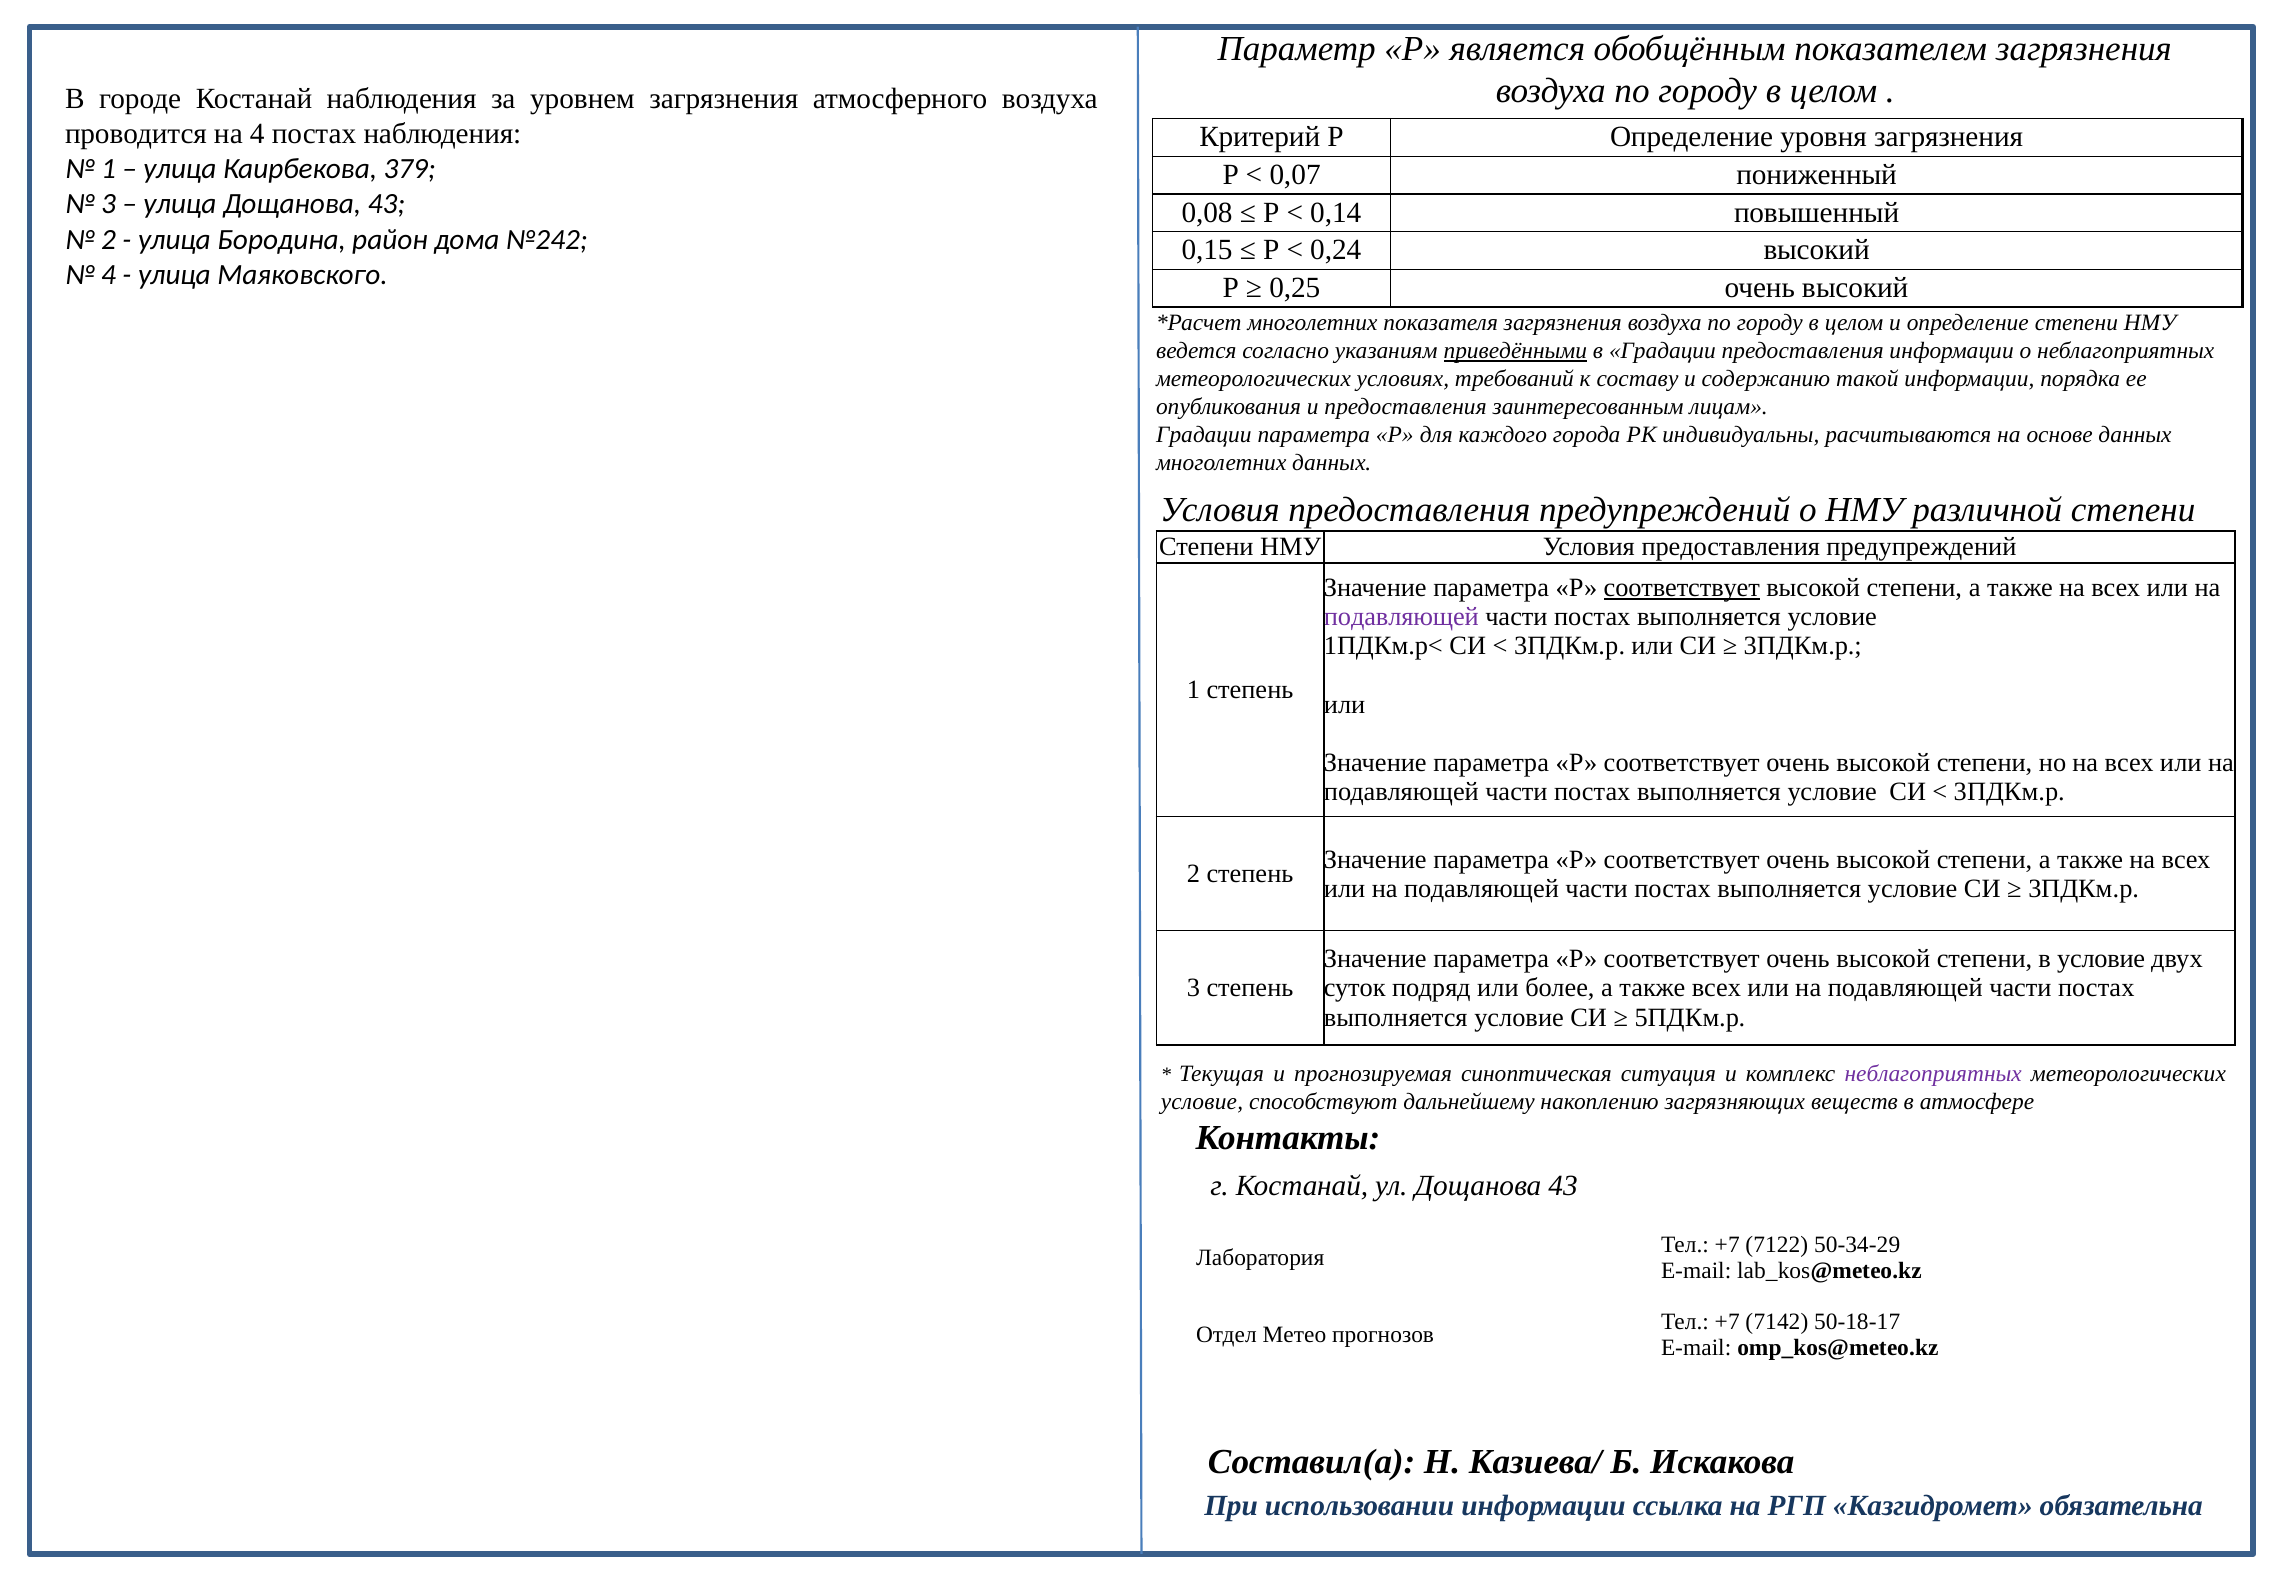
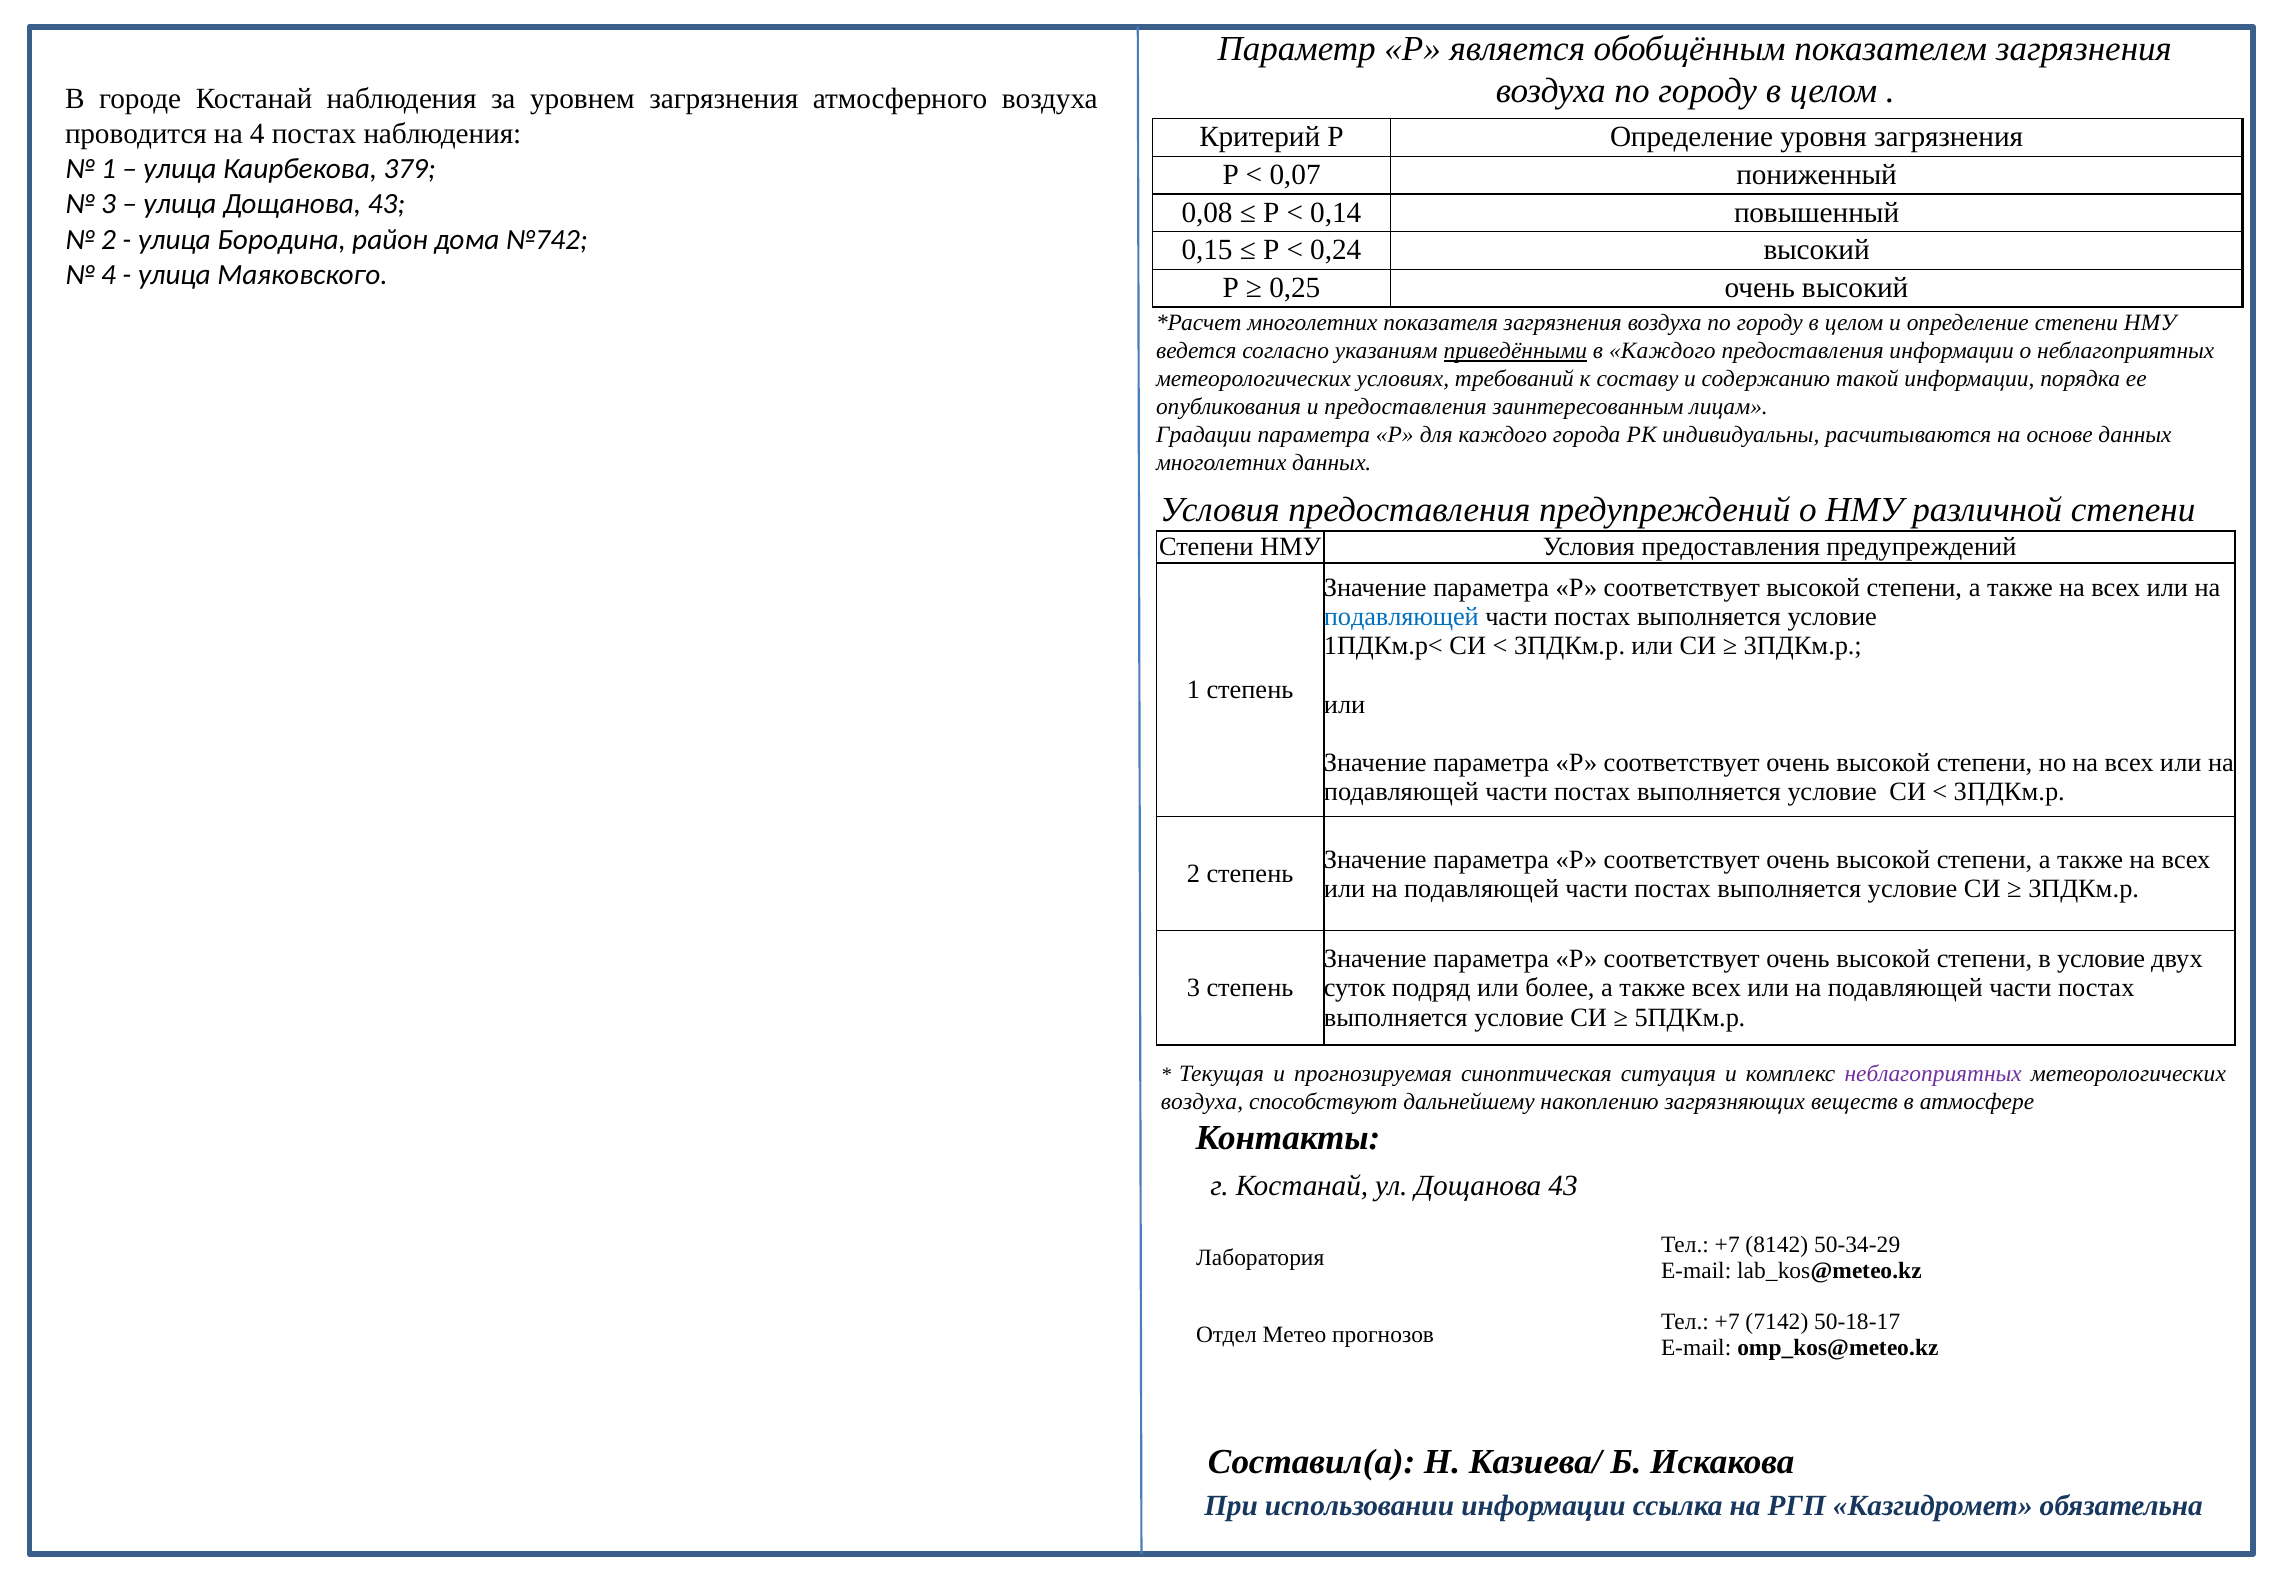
№242: №242 -> №742 (547, 239)
в Градации: Градации -> Каждого (1662, 351)
соответствует underline: present -> none (1682, 588)
подавляющей colour: purple -> blue (1401, 617)
условие: условие -> воздуха (1202, 1101)
7122: 7122 -> 8142 (1777, 1244)
